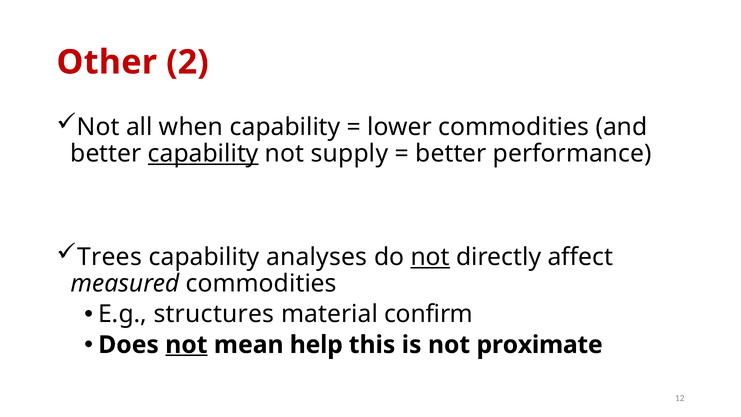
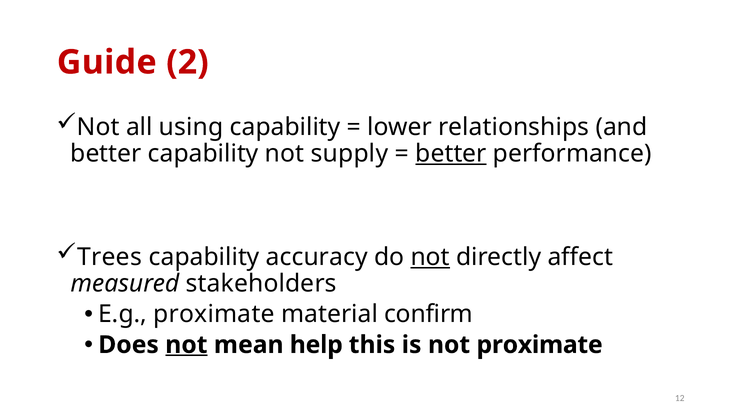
Other: Other -> Guide (107, 62)
when: when -> using (191, 127)
lower commodities: commodities -> relationships (514, 127)
capability underline: present -> none (203, 154)
better underline: none -> present (451, 154)
analyses: analyses -> accuracy (317, 257)
measured commodities: commodities -> stakeholders (261, 284)
E.g structures: structures -> proximate (214, 314)
